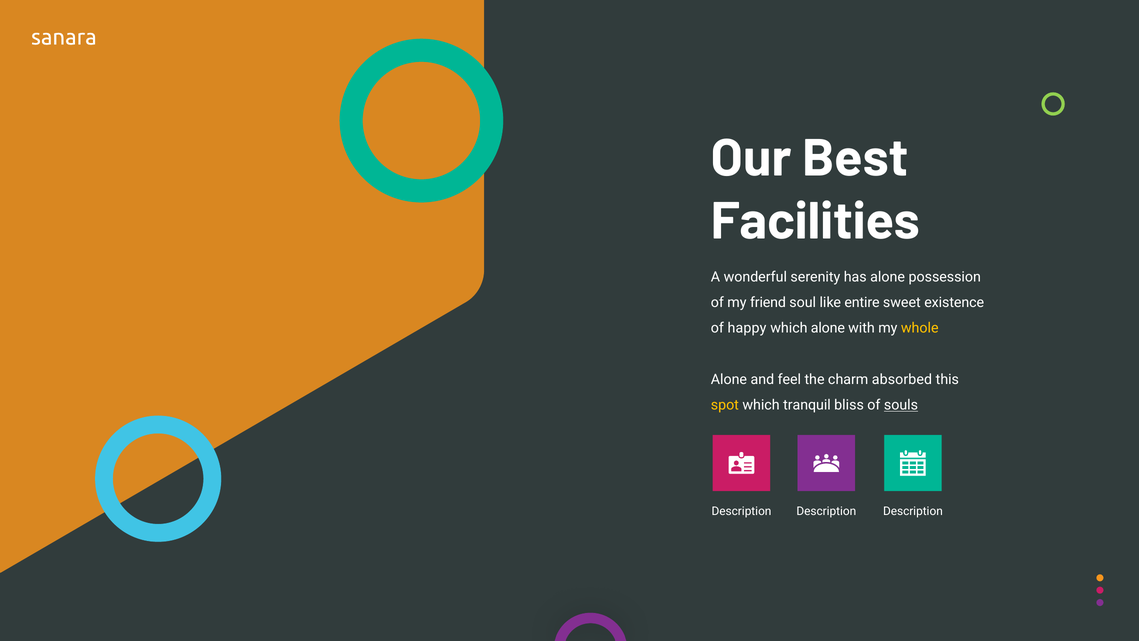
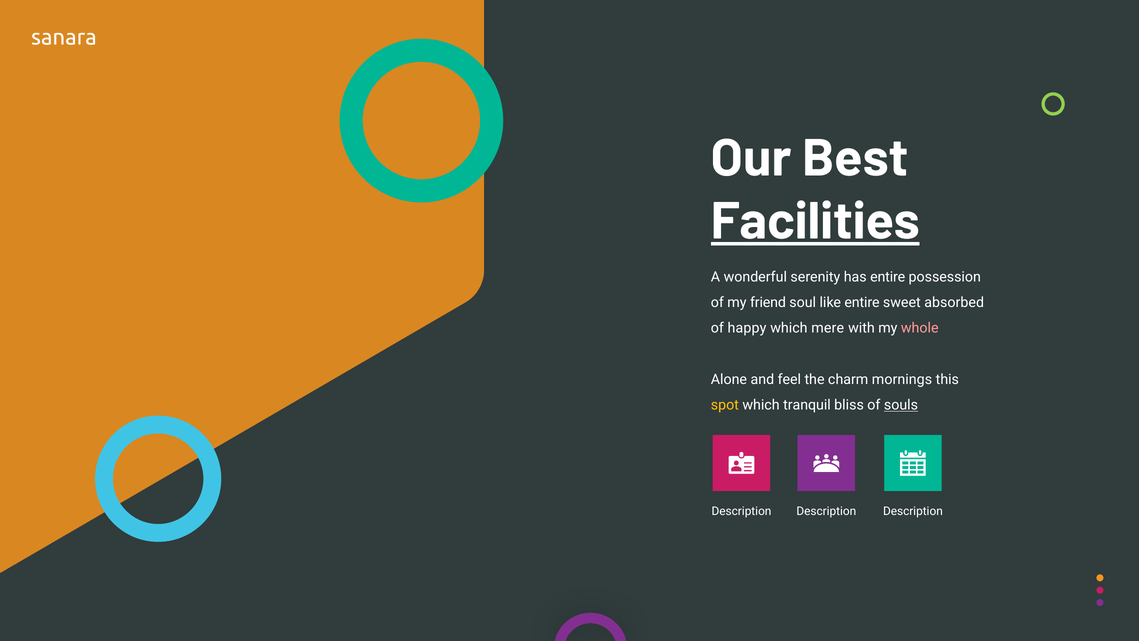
Facilities underline: none -> present (815, 221)
has alone: alone -> entire (888, 277)
existence: existence -> absorbed (954, 302)
which alone: alone -> mere (828, 328)
whole colour: yellow -> pink (920, 328)
absorbed: absorbed -> mornings (902, 379)
